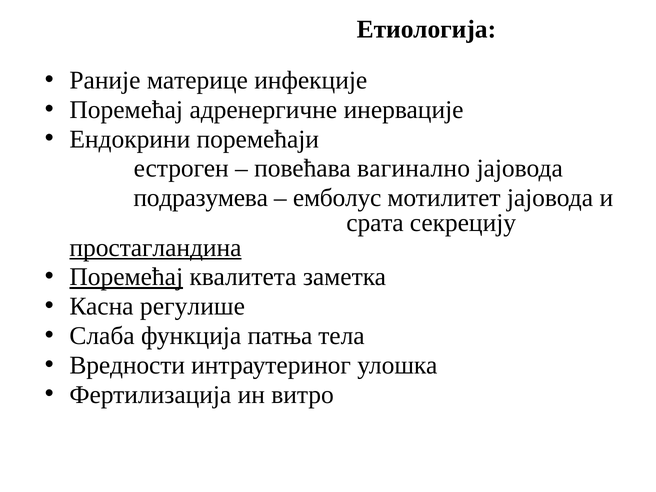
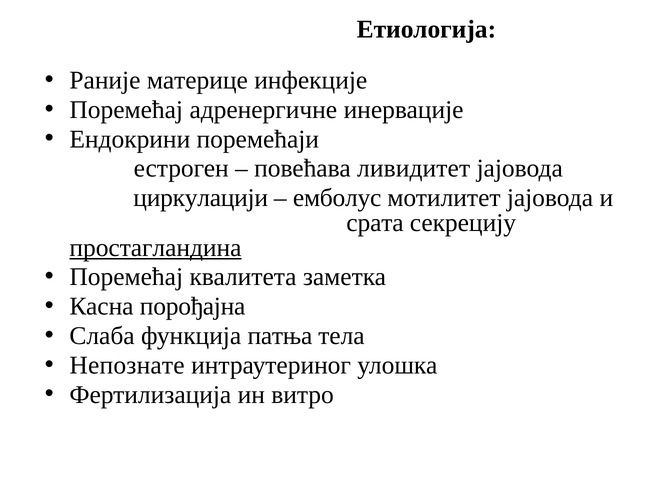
вагинално: вагинално -> ливидитет (414, 169)
подразумева: подразумева -> циркулацији (201, 198)
Поремећај underline: present -> none (126, 277)
регулише: регулише -> порођајна (193, 306)
Вредности: Вредности -> Непознате (127, 365)
